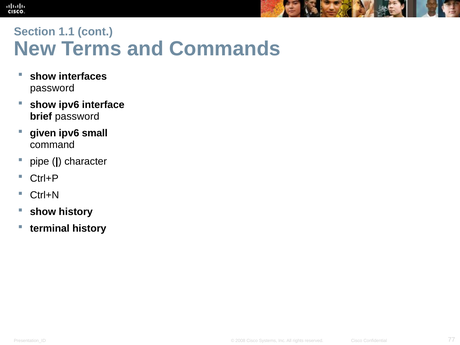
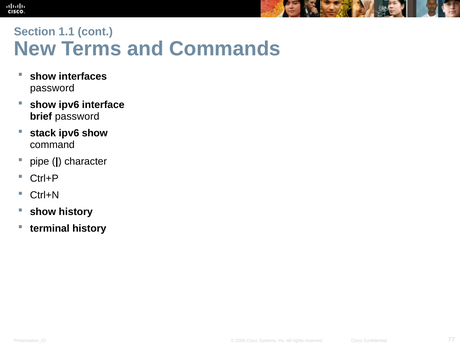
given: given -> stack (43, 133)
ipv6 small: small -> show (95, 133)
